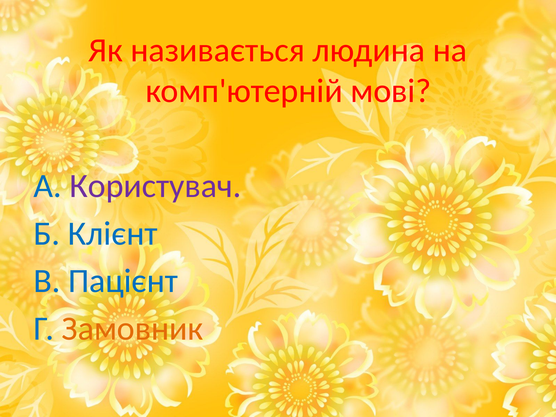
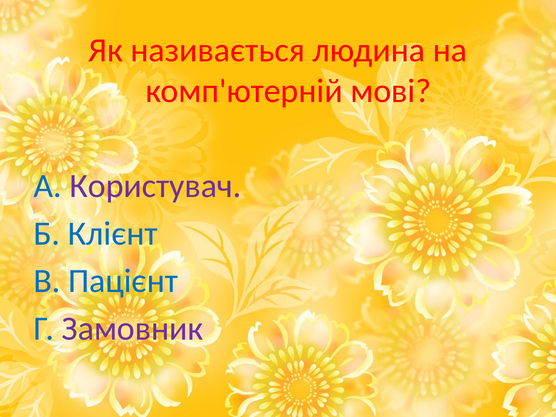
Замовник colour: orange -> purple (133, 329)
